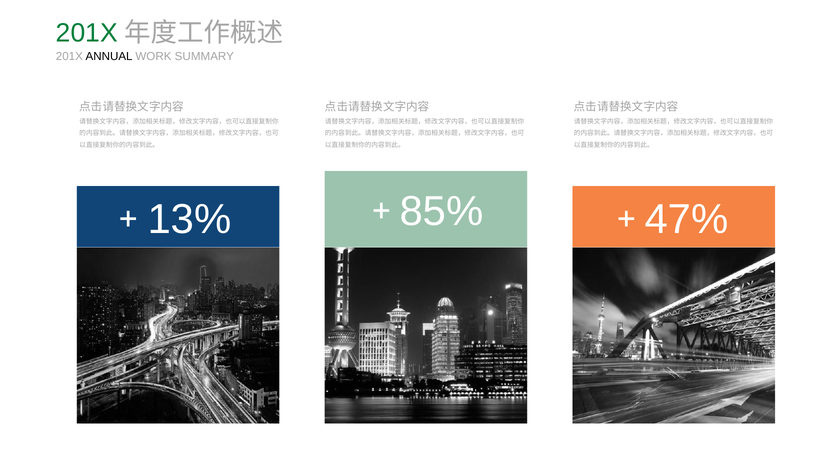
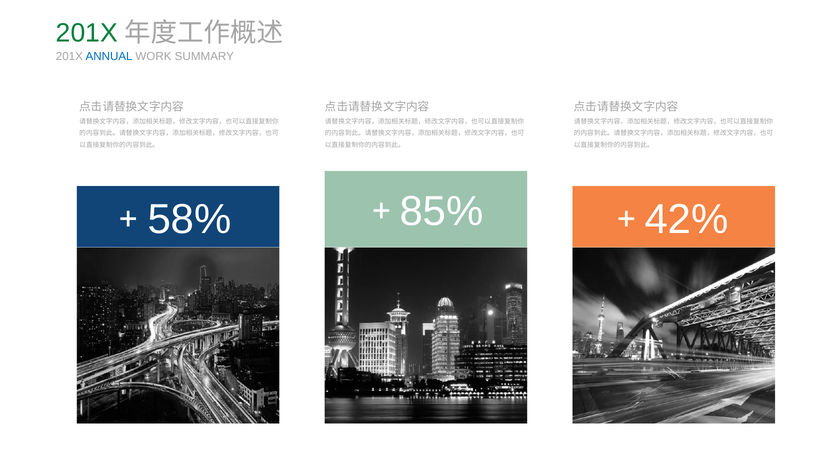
ANNUAL colour: black -> blue (109, 56)
13%: 13% -> 58% (190, 220)
47%: 47% -> 42% (687, 220)
